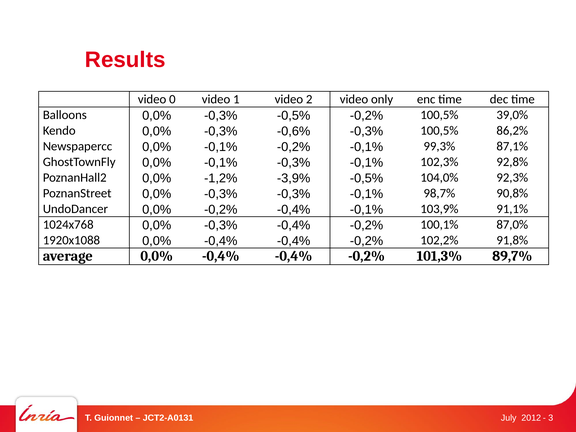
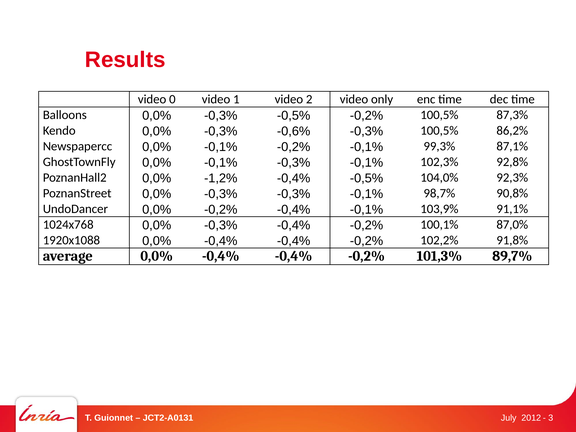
39,0%: 39,0% -> 87,3% (512, 115)
-1,2% -3,9%: -3,9% -> -0,4% (294, 178)
